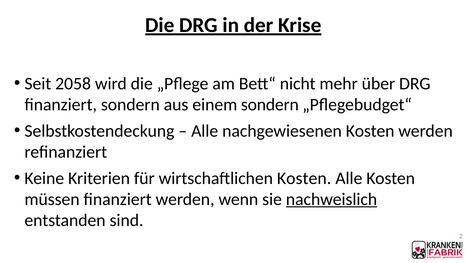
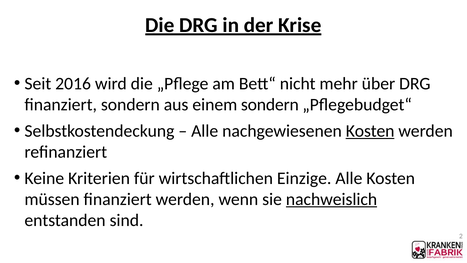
2058: 2058 -> 2016 (73, 84)
Kosten underline: none -> present (370, 131)
wirtschaftlichen Kosten: Kosten -> Einzige (304, 178)
